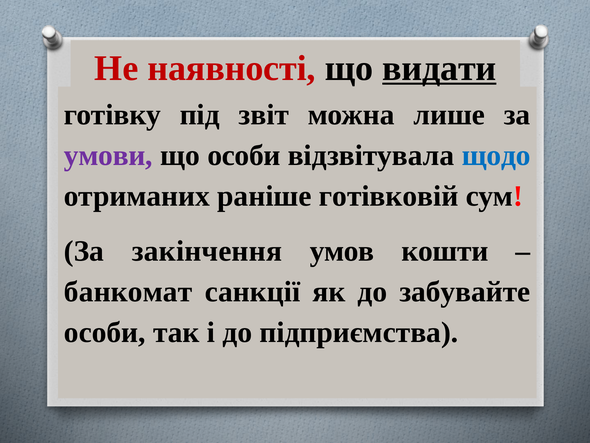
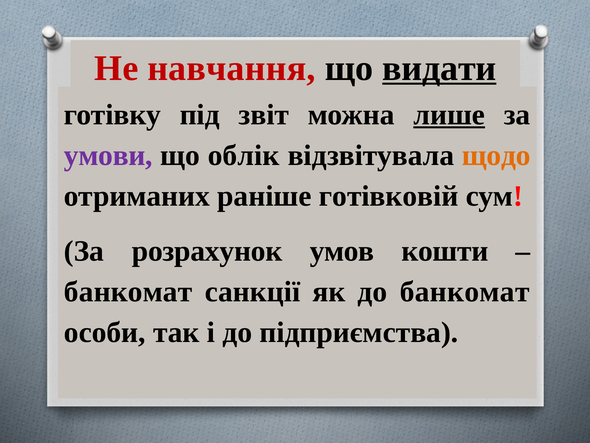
наявності: наявності -> навчання (231, 68)
лише underline: none -> present (449, 115)
що особи: особи -> облік (244, 155)
щодо colour: blue -> orange (496, 155)
закінчення: закінчення -> розрахунок (207, 251)
до забувайте: забувайте -> банкомат (465, 291)
